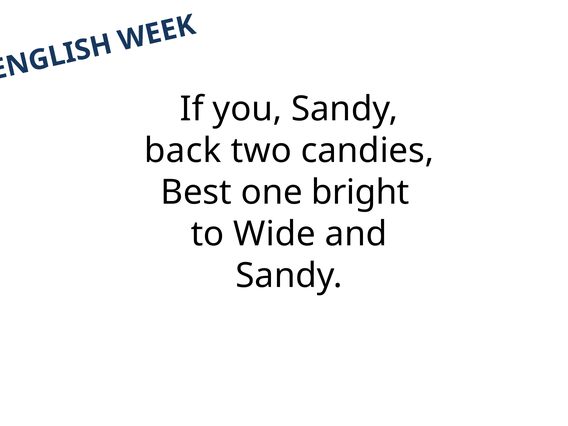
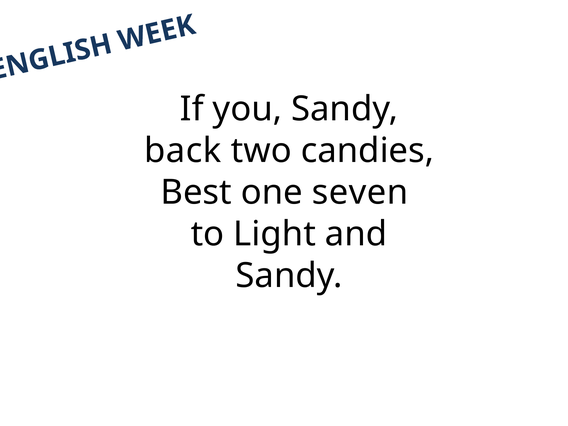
bright: bright -> seven (360, 192)
Wide: Wide -> Light (275, 234)
